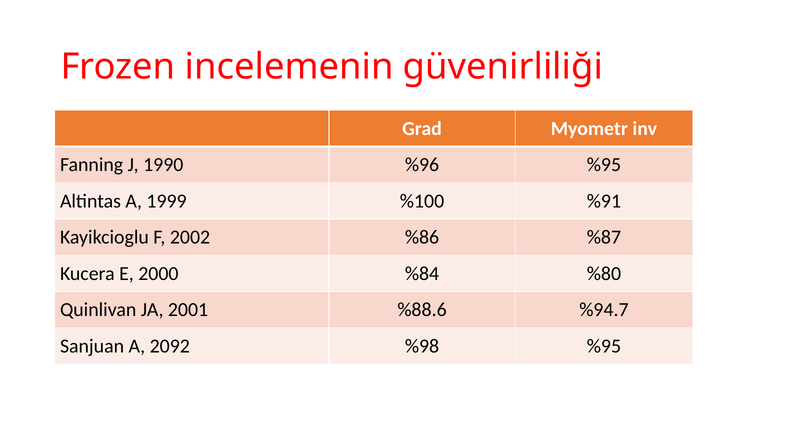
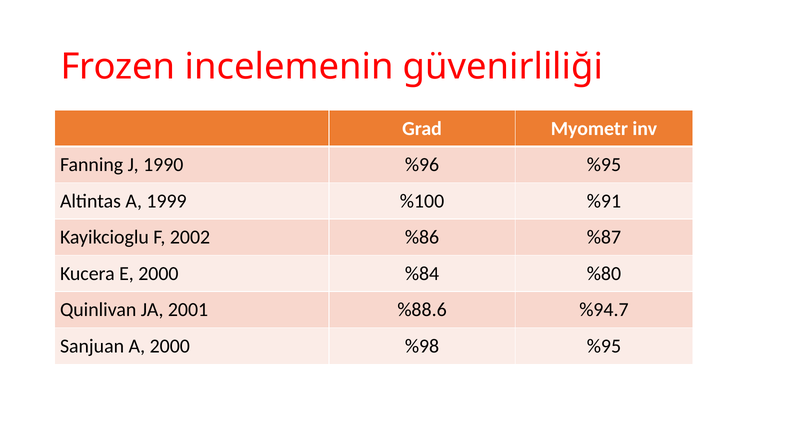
A 2092: 2092 -> 2000 (170, 346)
